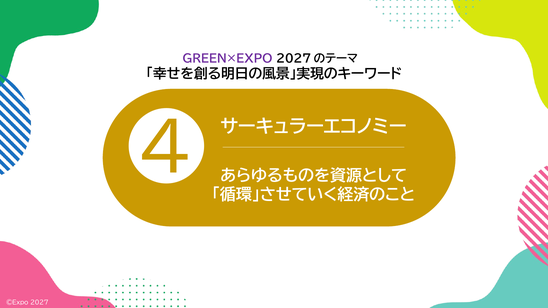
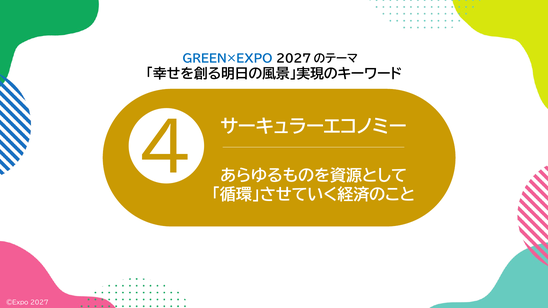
GREEN×EXPO colour: purple -> blue (227, 59)
